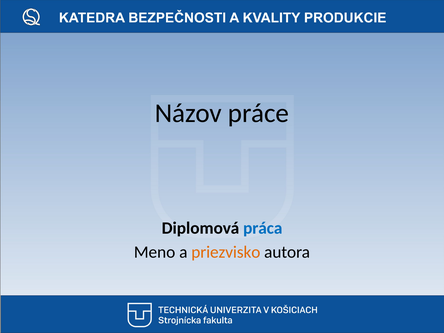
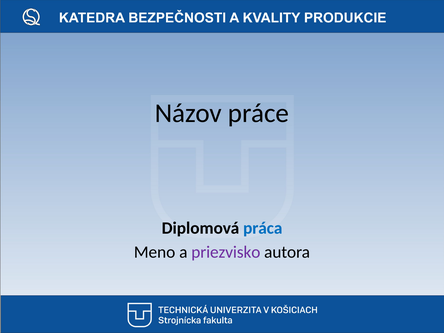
priezvisko colour: orange -> purple (226, 252)
